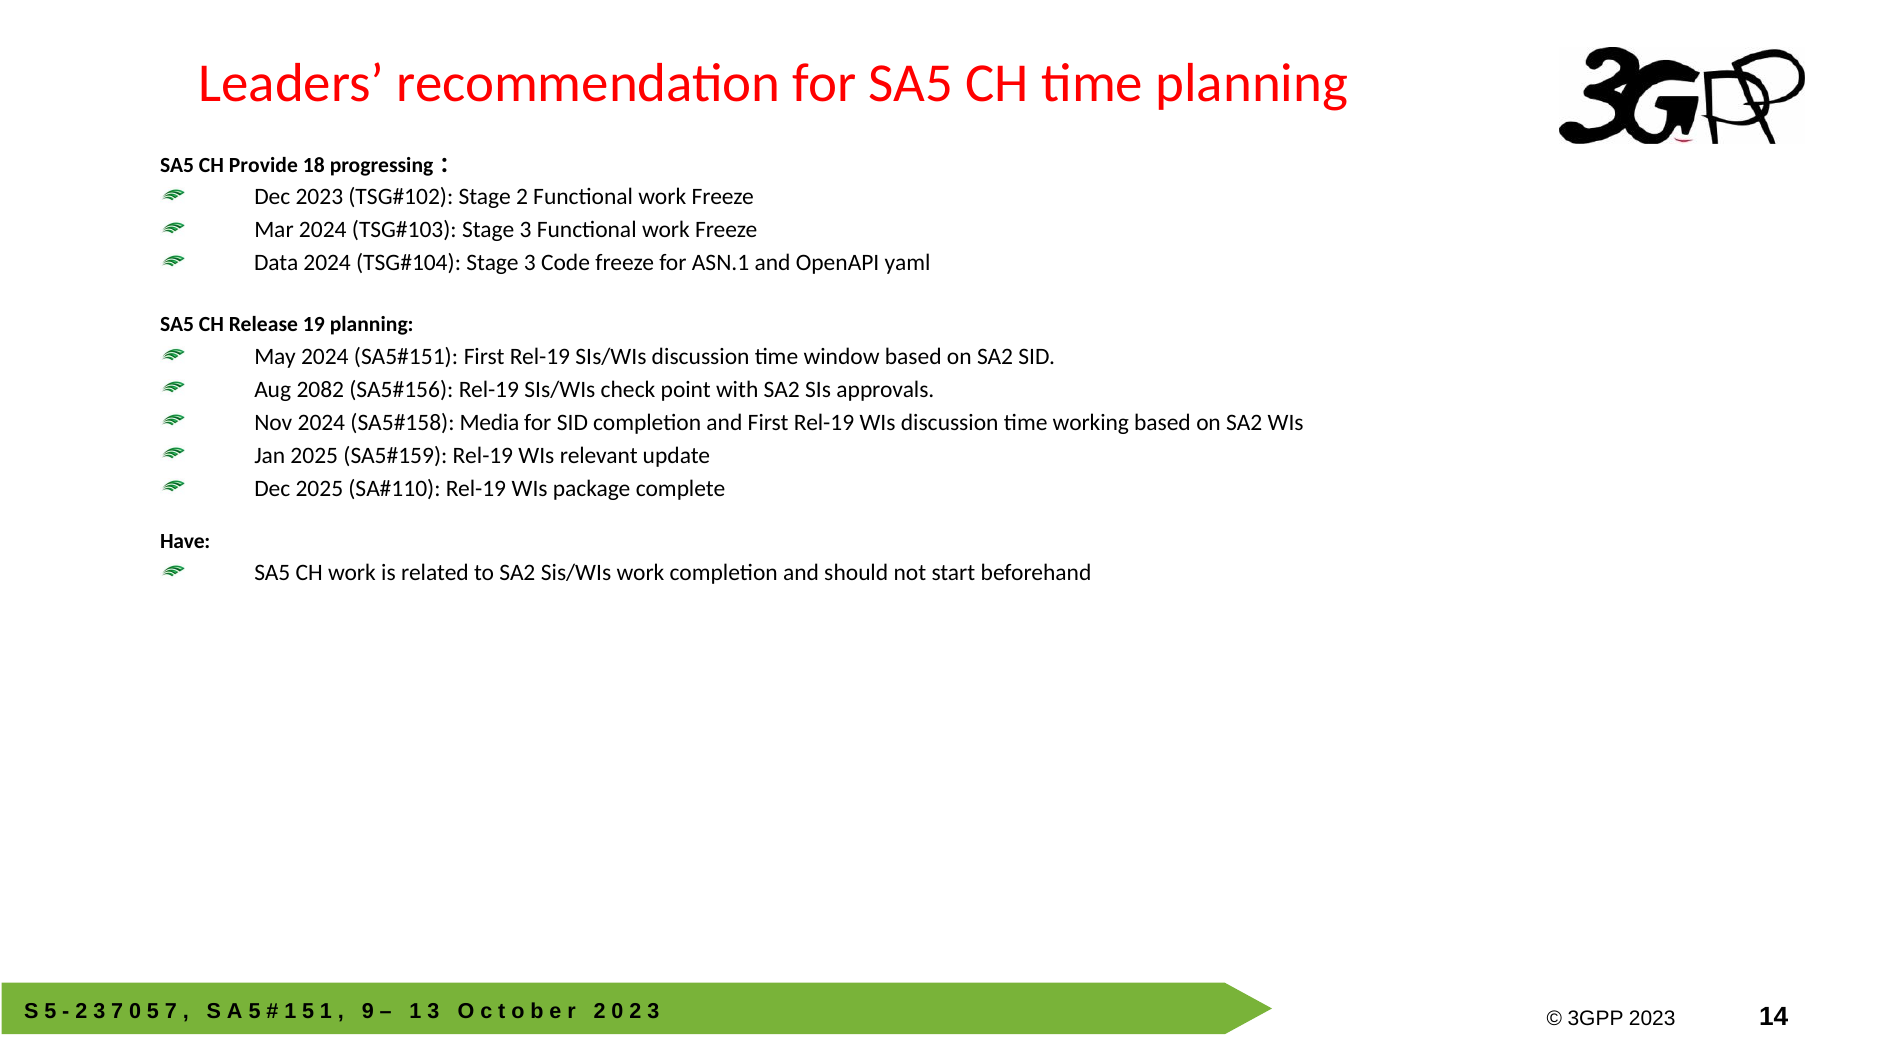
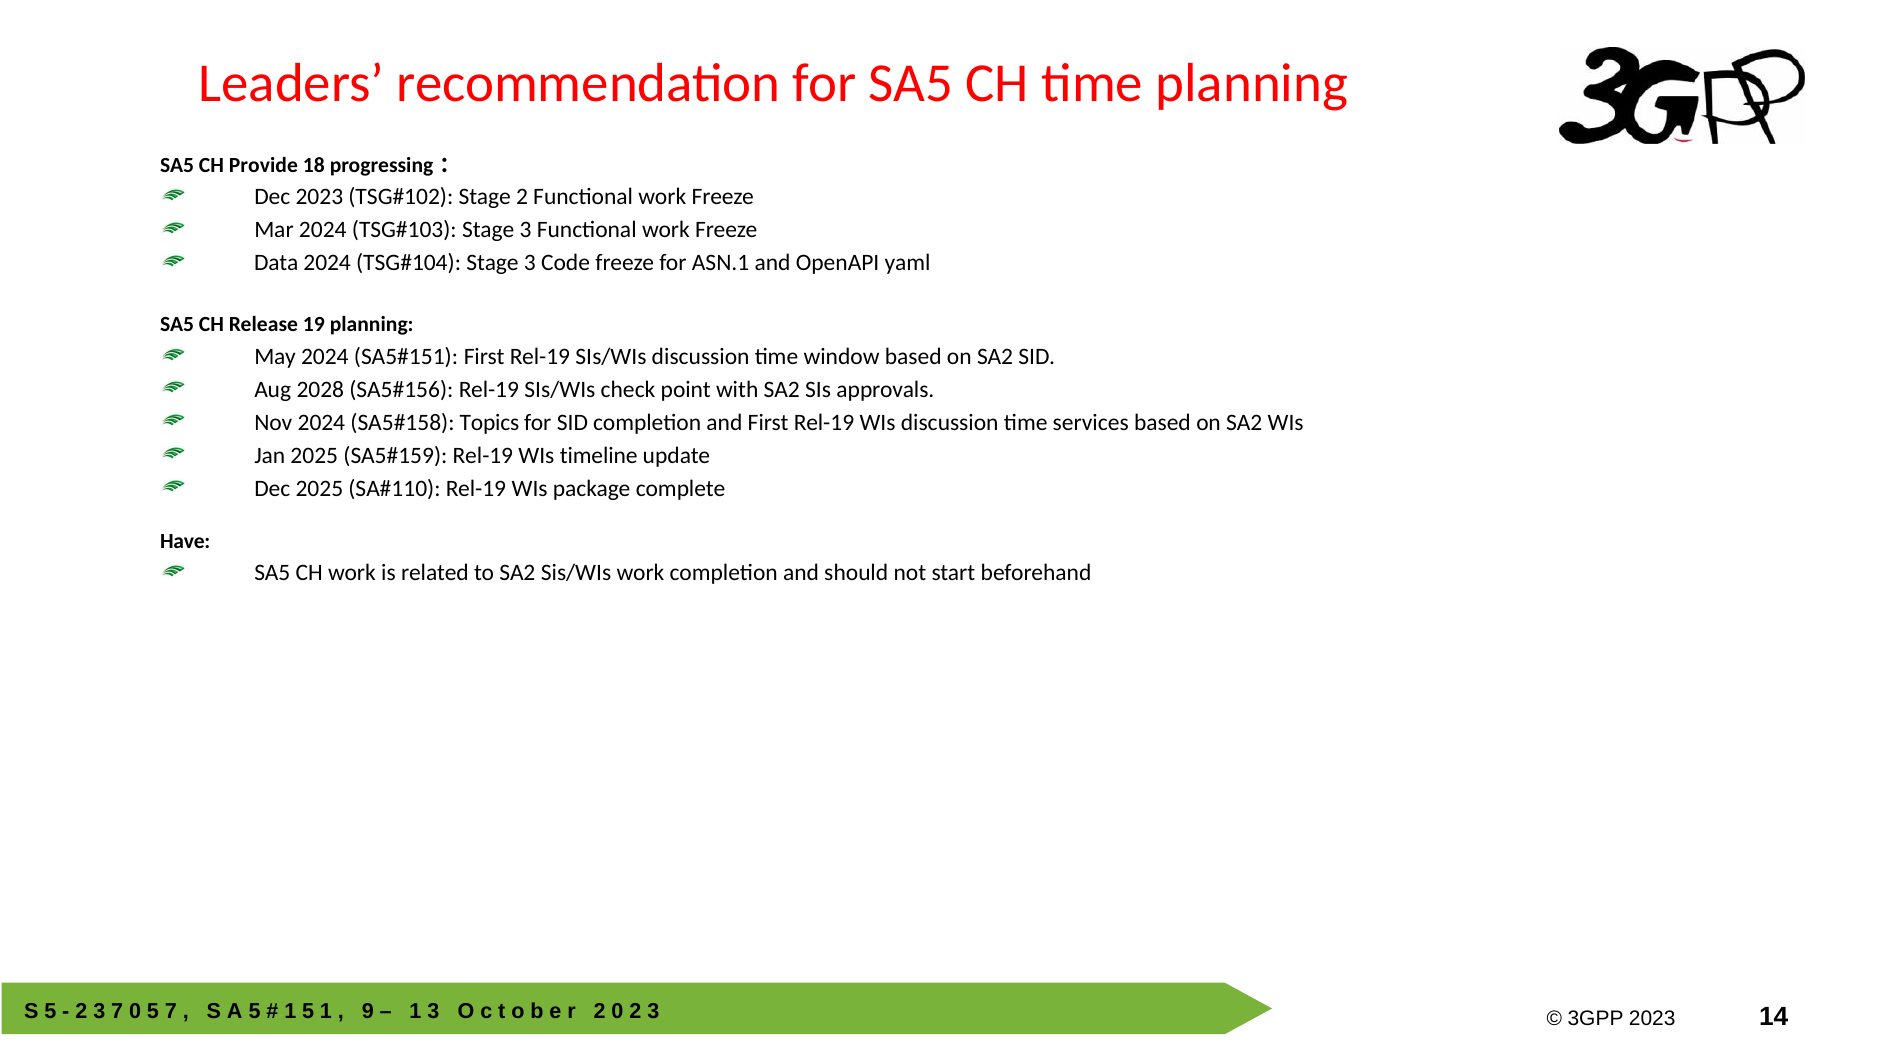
2082: 2082 -> 2028 (320, 389)
Media: Media -> Topics (489, 422)
working: working -> services (1091, 422)
relevant: relevant -> timeline (599, 455)
